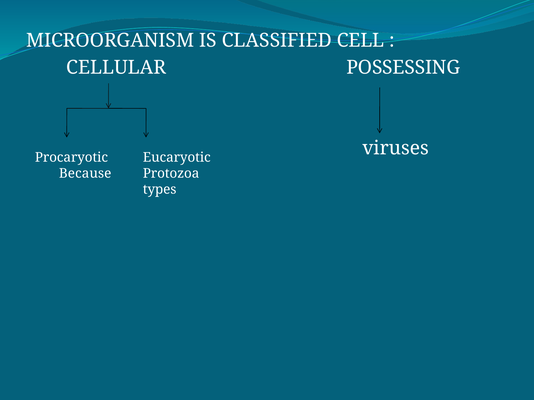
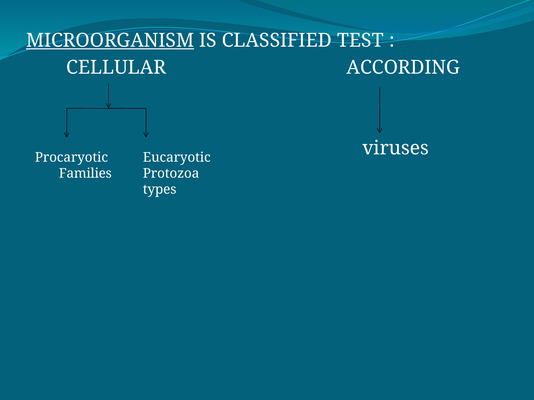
MICROORGANISM underline: none -> present (110, 41)
CELL: CELL -> TEST (360, 41)
POSSESSING: POSSESSING -> ACCORDING (403, 68)
Because: Because -> Families (85, 174)
